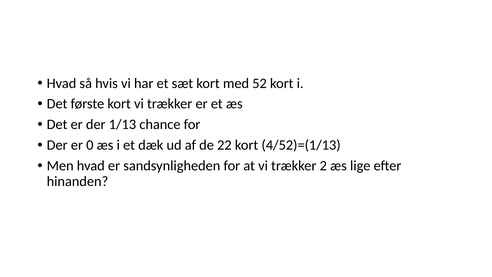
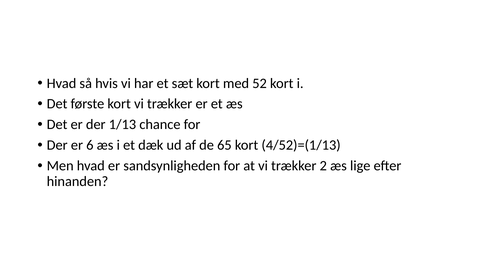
0: 0 -> 6 (90, 145)
22: 22 -> 65 (224, 145)
